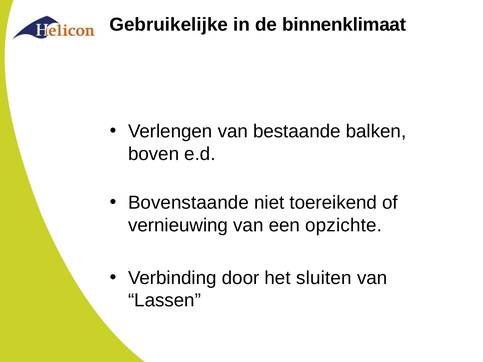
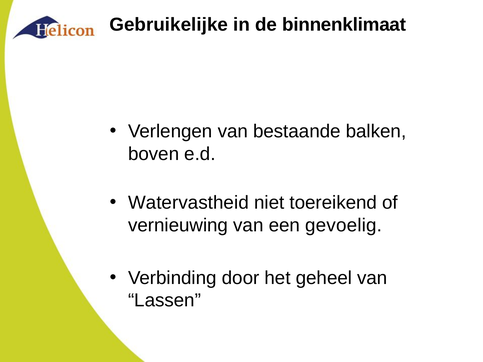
Bovenstaande: Bovenstaande -> Watervastheid (188, 203)
opzichte: opzichte -> gevoelig (344, 225)
sluiten: sluiten -> geheel (324, 278)
